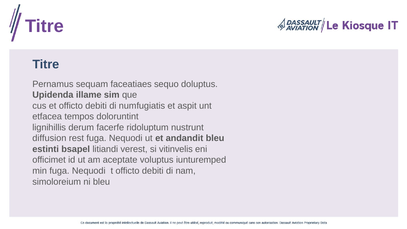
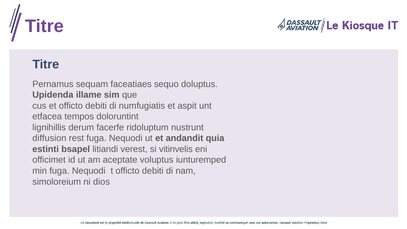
andandit bleu: bleu -> quia (215, 138)
ni bleu: bleu -> dios (101, 182)
